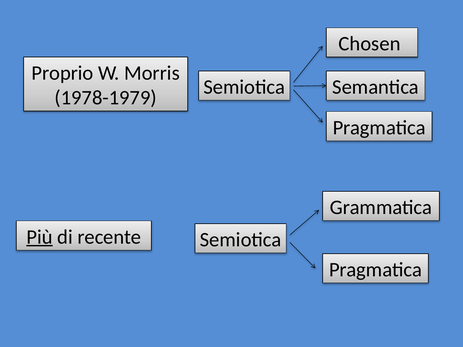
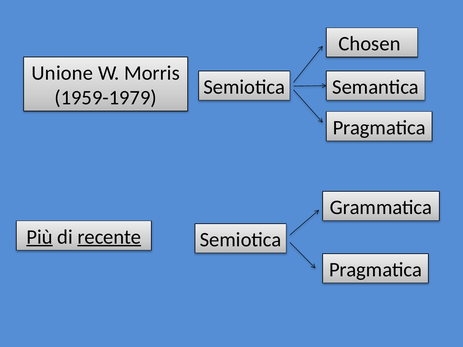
Proprio: Proprio -> Unione (62, 73)
1978-1979: 1978-1979 -> 1959-1979 (106, 98)
recente underline: none -> present (109, 237)
